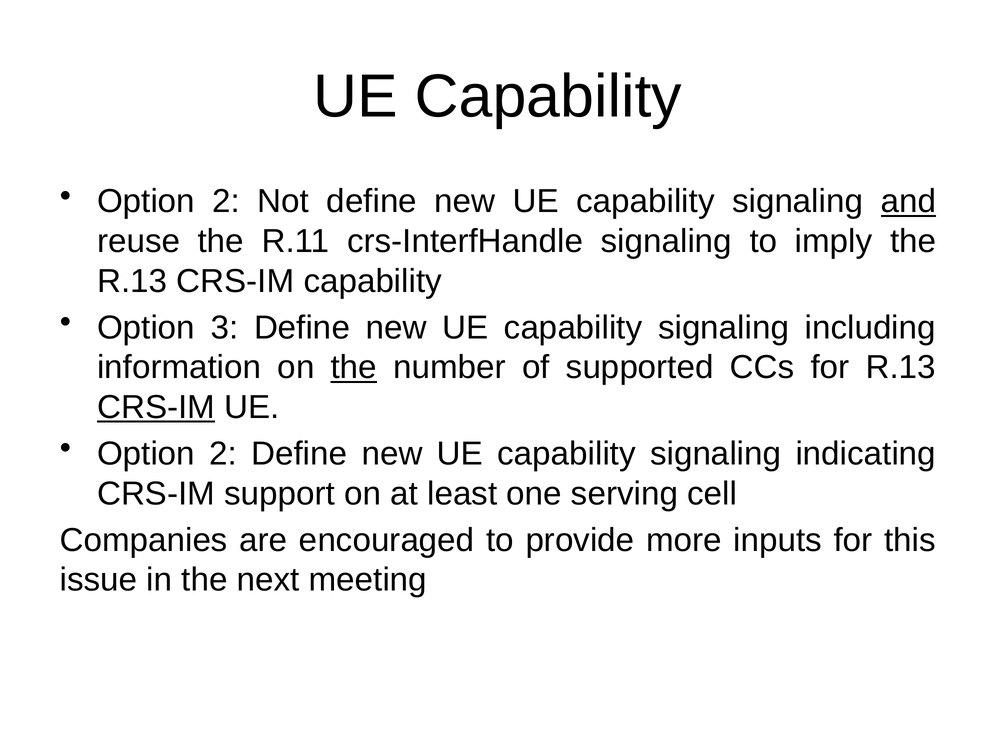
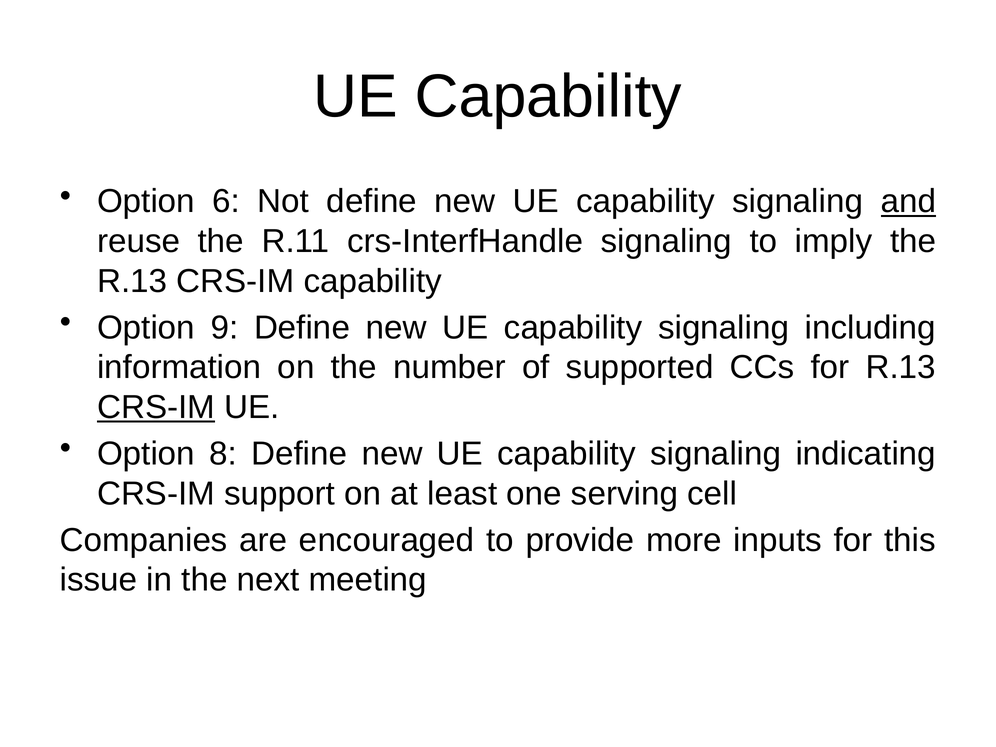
2: 2 -> 6 (226, 202)
3: 3 -> 9 (224, 328)
the underline: present -> none (354, 368)
2: 2 -> 8 (223, 454)
